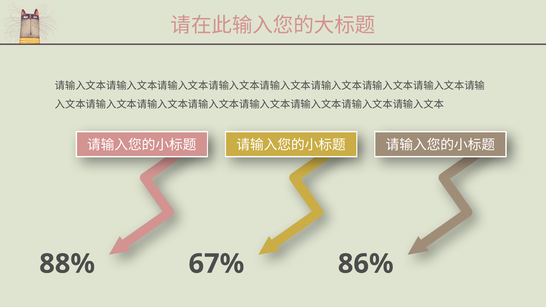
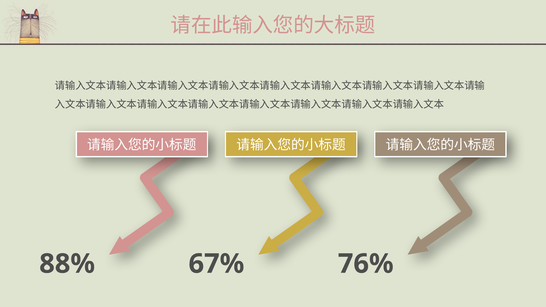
86%: 86% -> 76% (366, 264)
